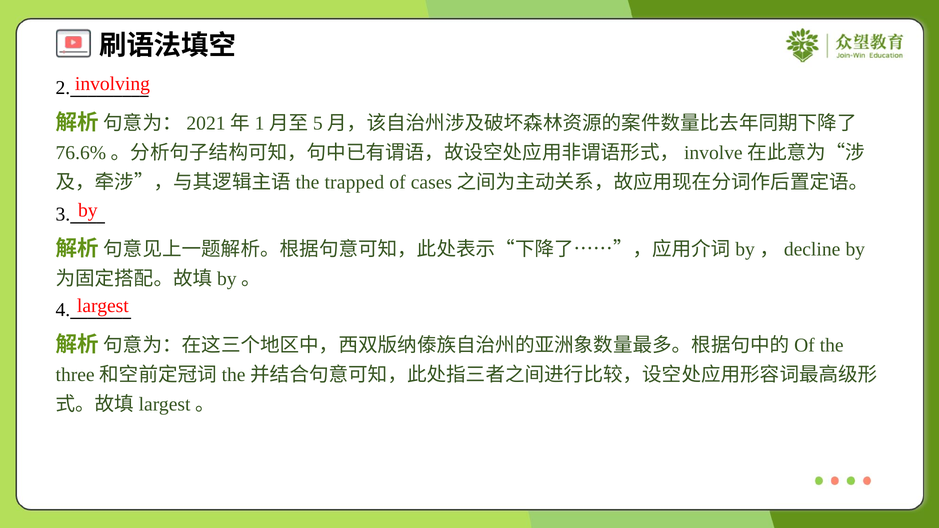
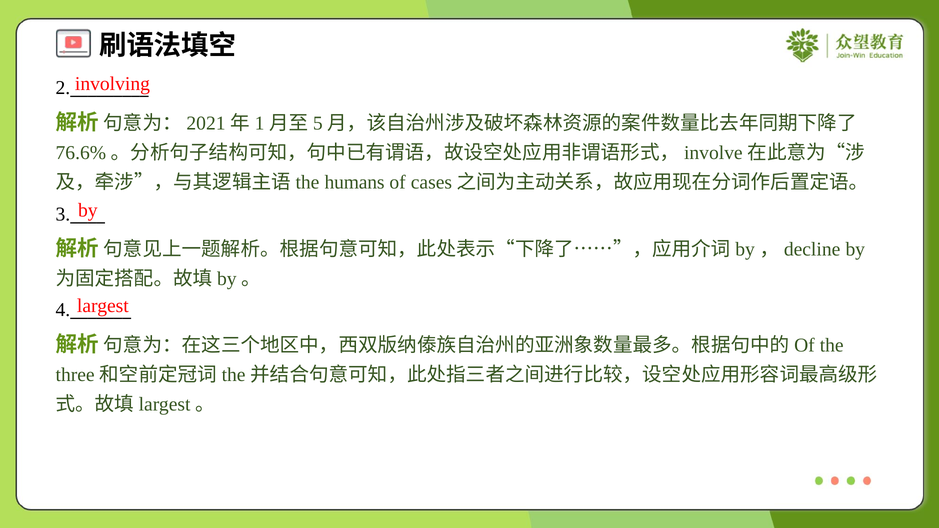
trapped: trapped -> humans (355, 182)
